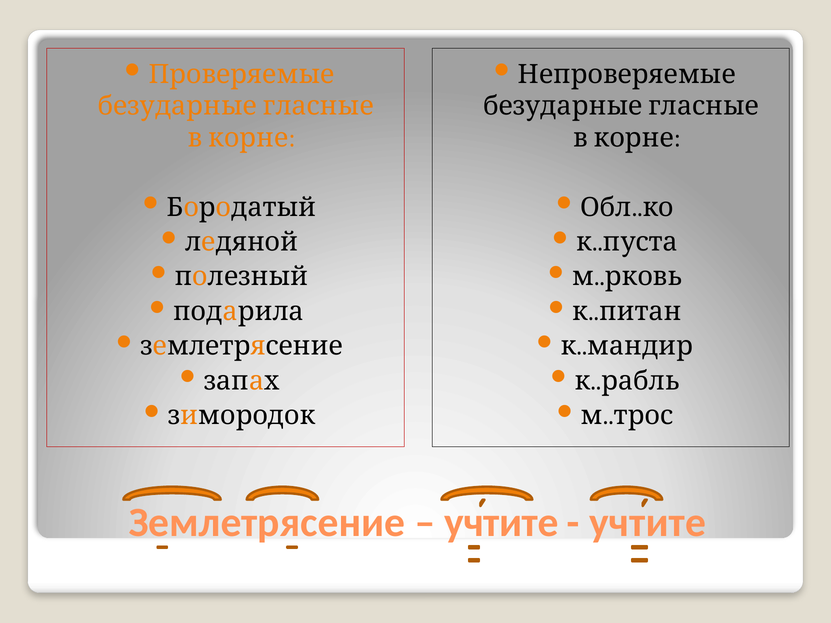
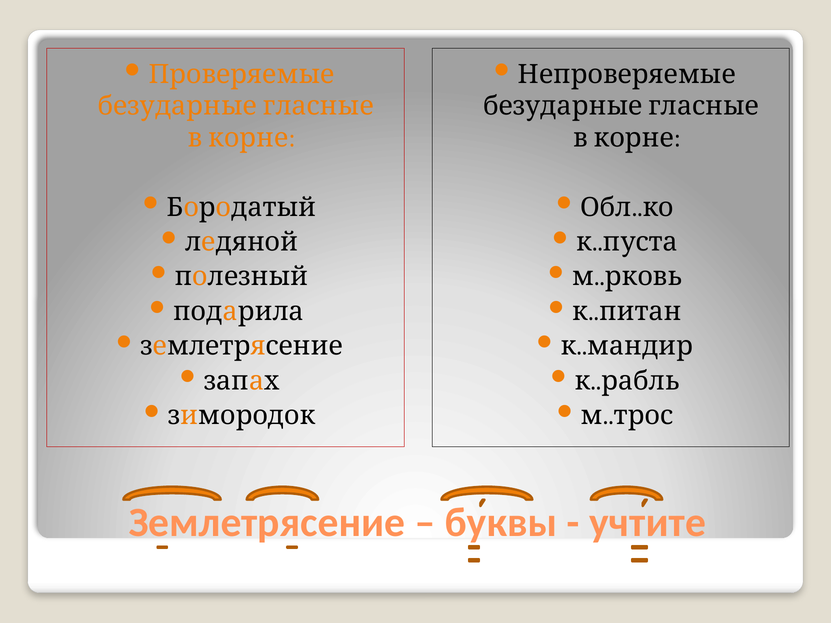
учтите: учтите -> буквы (501, 523)
